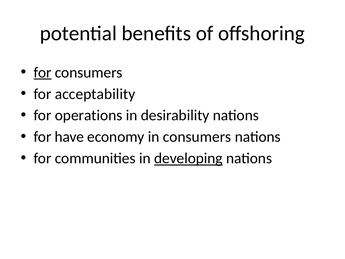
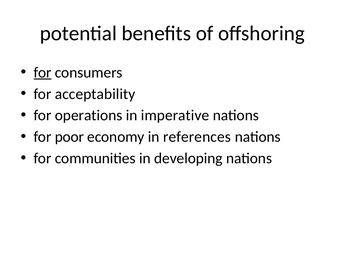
desirability: desirability -> imperative (175, 115)
have: have -> poor (69, 137)
in consumers: consumers -> references (197, 137)
developing underline: present -> none (188, 158)
